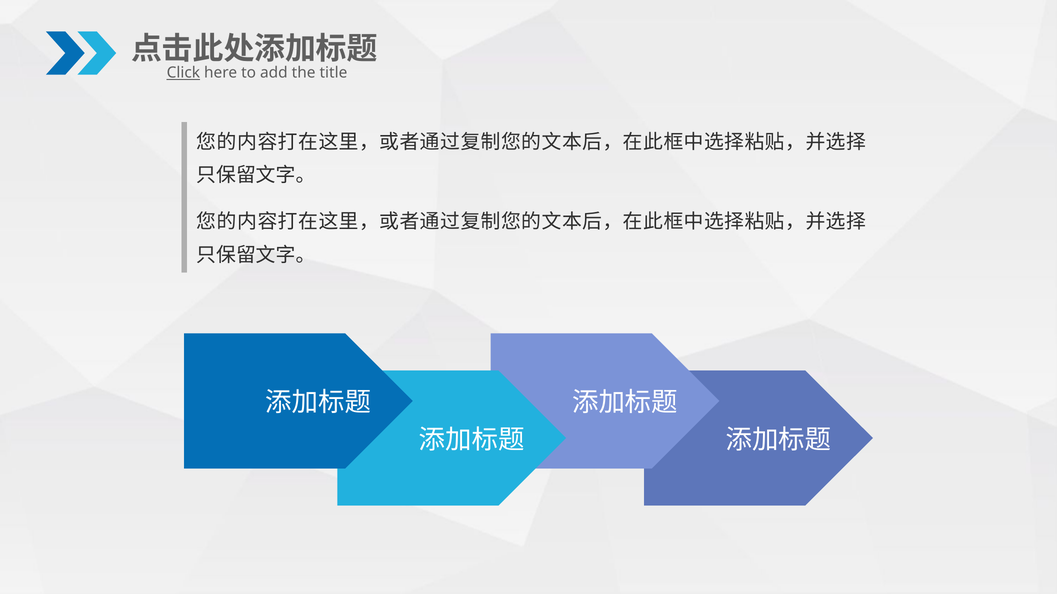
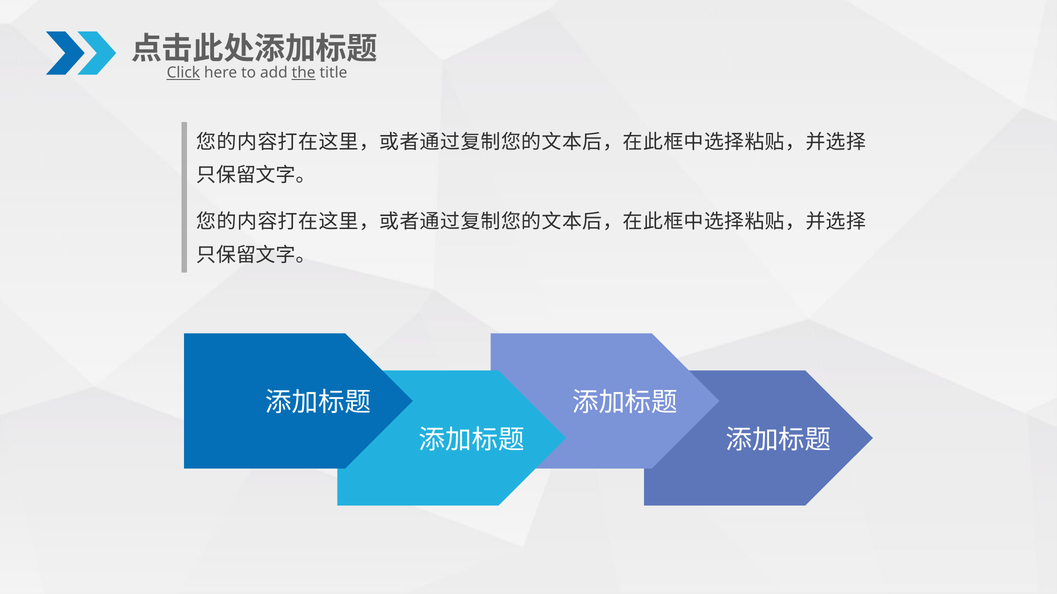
the underline: none -> present (304, 73)
